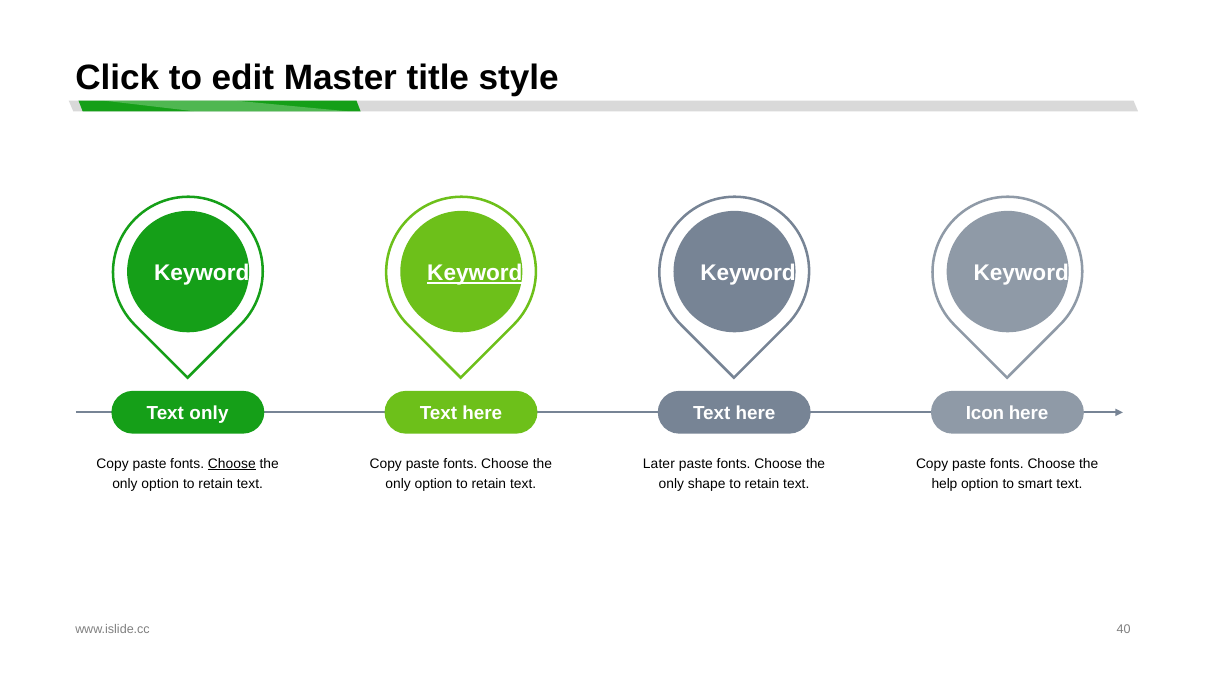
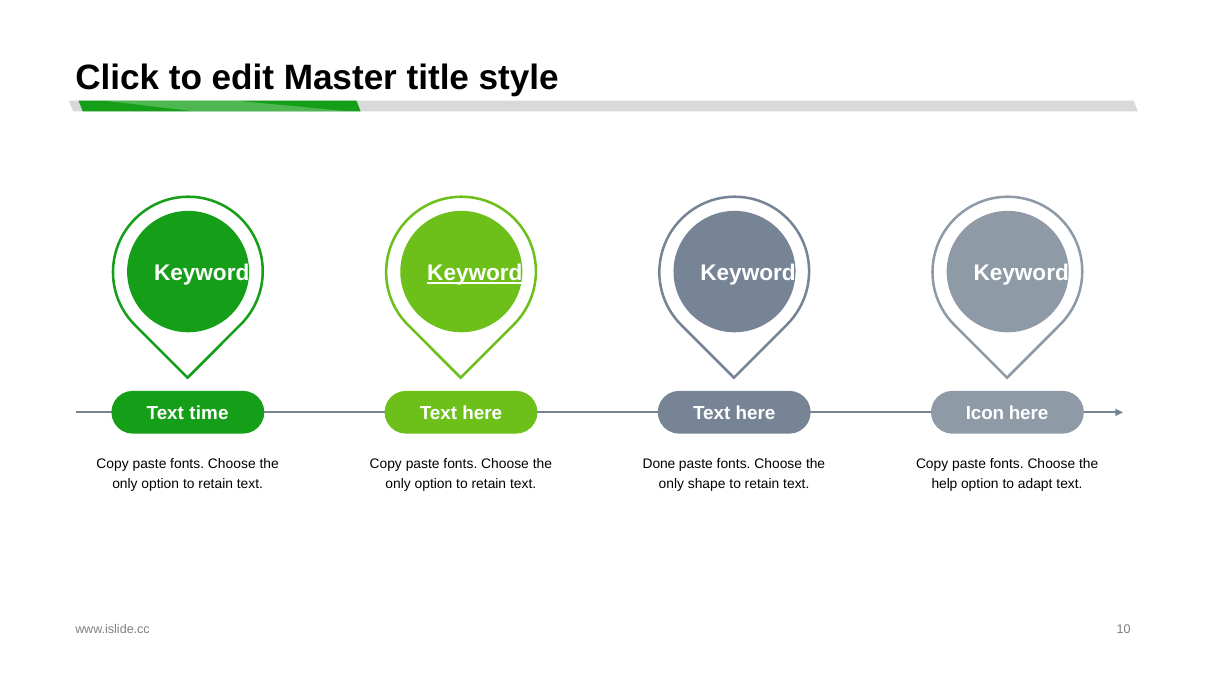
Text only: only -> time (209, 413)
Choose underline: present -> none (232, 463)
Later: Later -> Done (659, 463)
smart: smart -> adapt (1035, 483)
40: 40 -> 10 (1124, 628)
